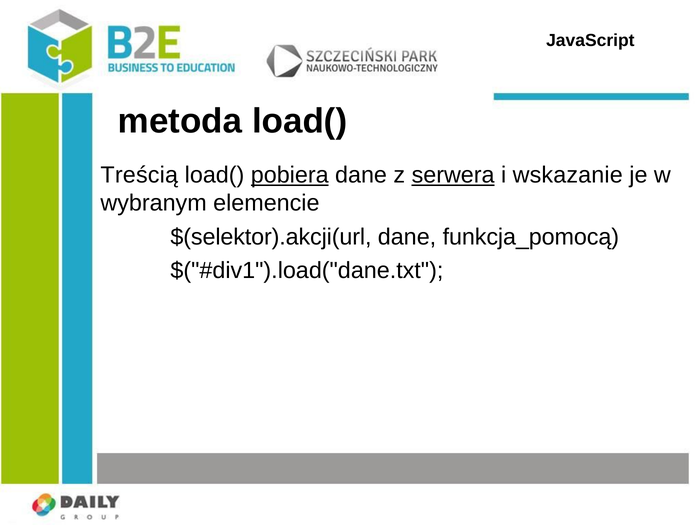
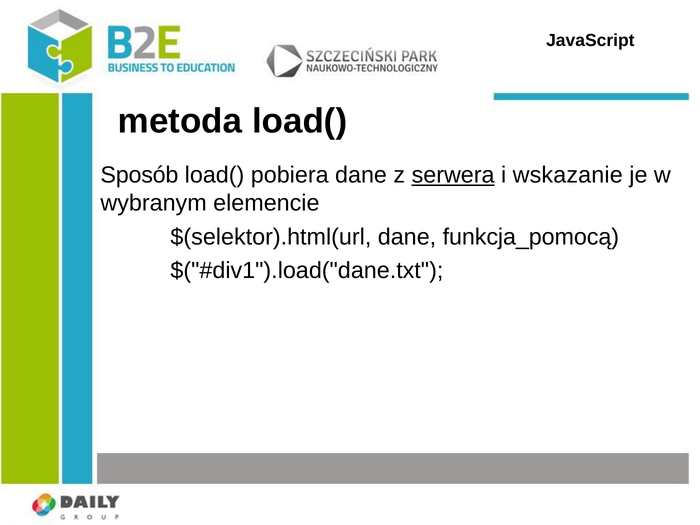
Treścią: Treścią -> Sposób (139, 175)
pobiera underline: present -> none (290, 175)
$(selektor).akcji(url: $(selektor).akcji(url -> $(selektor).html(url (271, 237)
